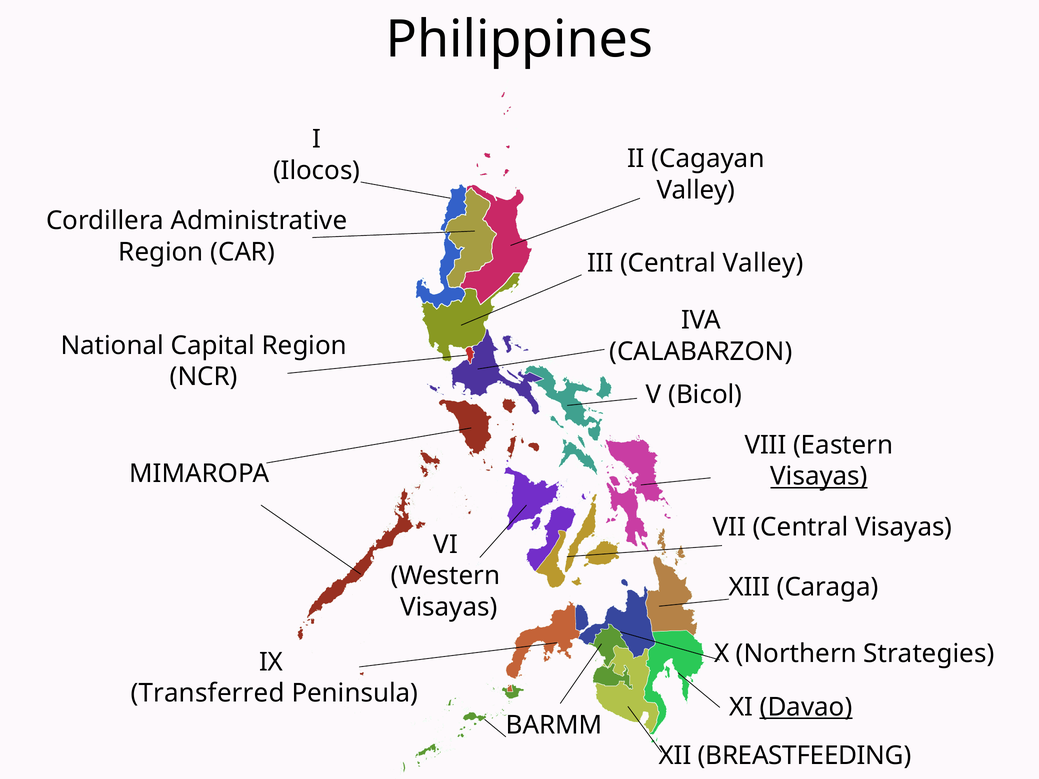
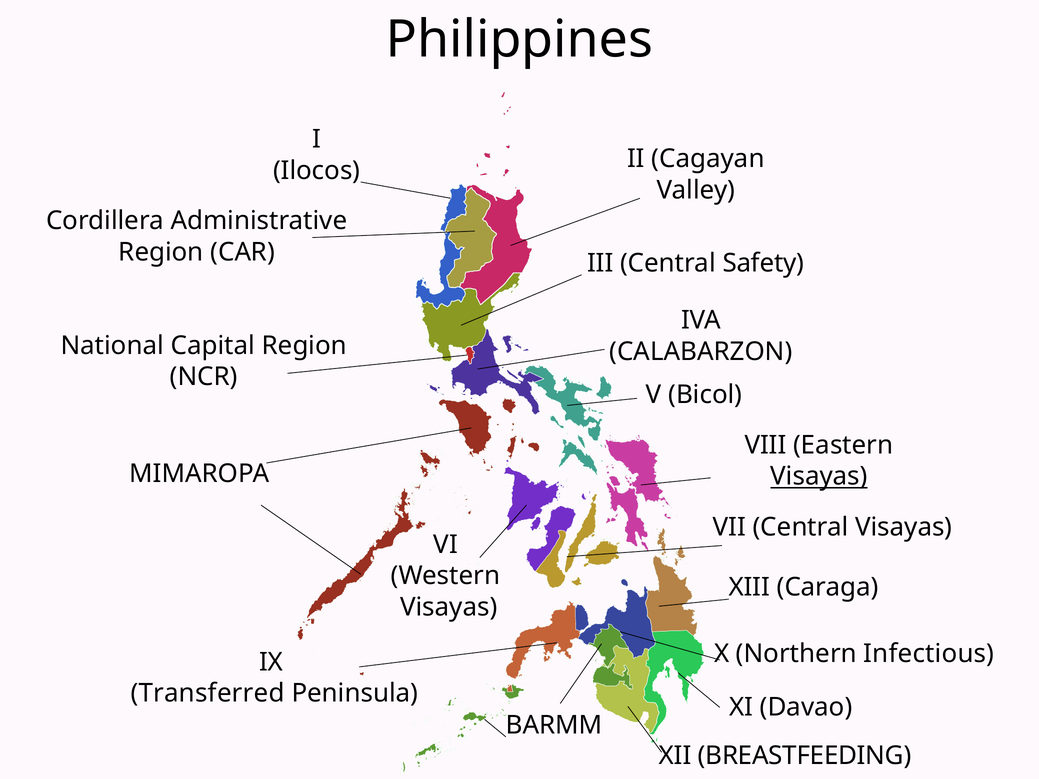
Central Valley: Valley -> Safety (763, 263)
Strategies: Strategies -> Infectious (929, 654)
Davao underline: present -> none (806, 707)
